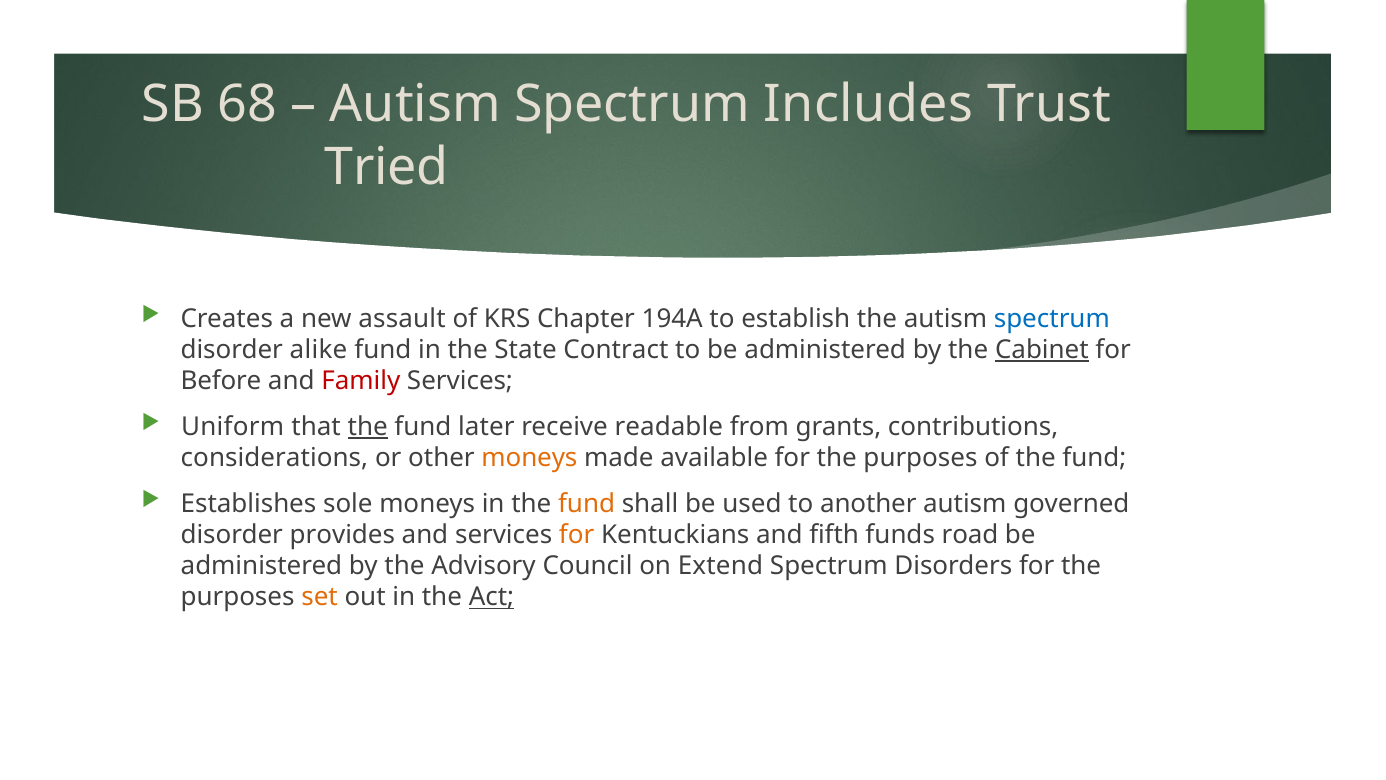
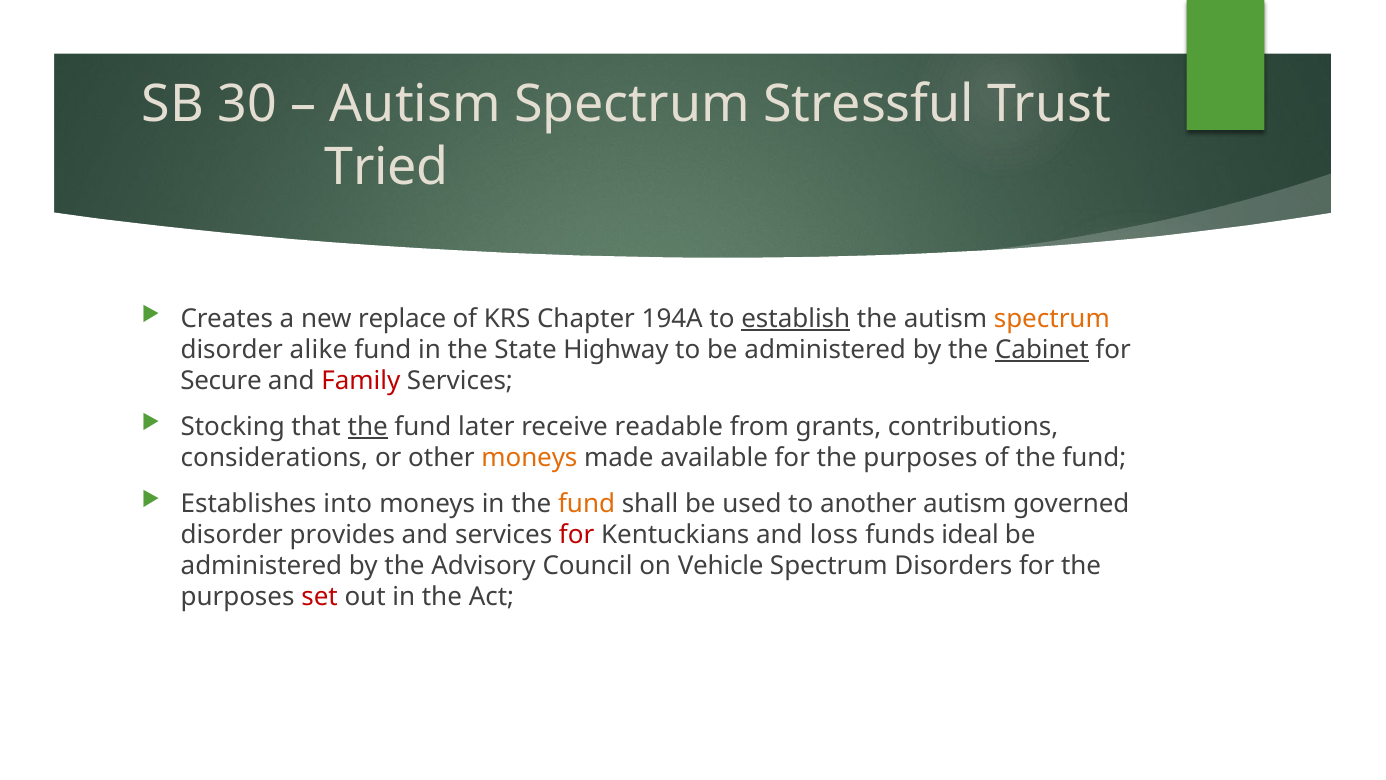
68: 68 -> 30 (247, 105)
Includes: Includes -> Stressful (869, 105)
assault: assault -> replace (402, 319)
establish underline: none -> present (796, 319)
spectrum colour: blue -> orange (1052, 319)
Contract: Contract -> Highway (616, 350)
Before: Before -> Secure (221, 381)
Uniform: Uniform -> Stocking (233, 427)
sole: sole -> into (348, 503)
for colour: orange -> red (577, 535)
fifth: fifth -> loss (834, 535)
road: road -> ideal (970, 535)
Extend: Extend -> Vehicle (721, 566)
set colour: orange -> red (320, 597)
Act underline: present -> none (491, 597)
